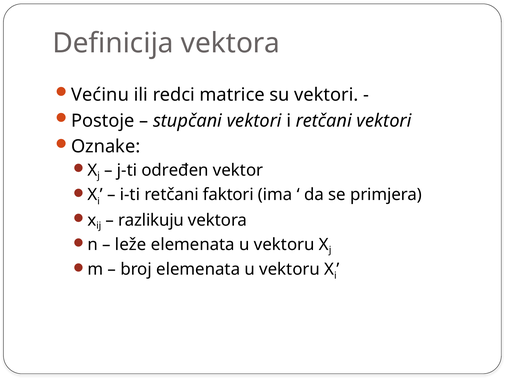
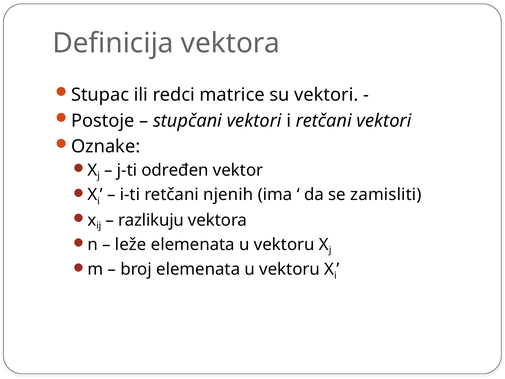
Većinu: Većinu -> Stupac (100, 95)
faktori: faktori -> njenih (228, 195)
primjera: primjera -> zamisliti (386, 195)
